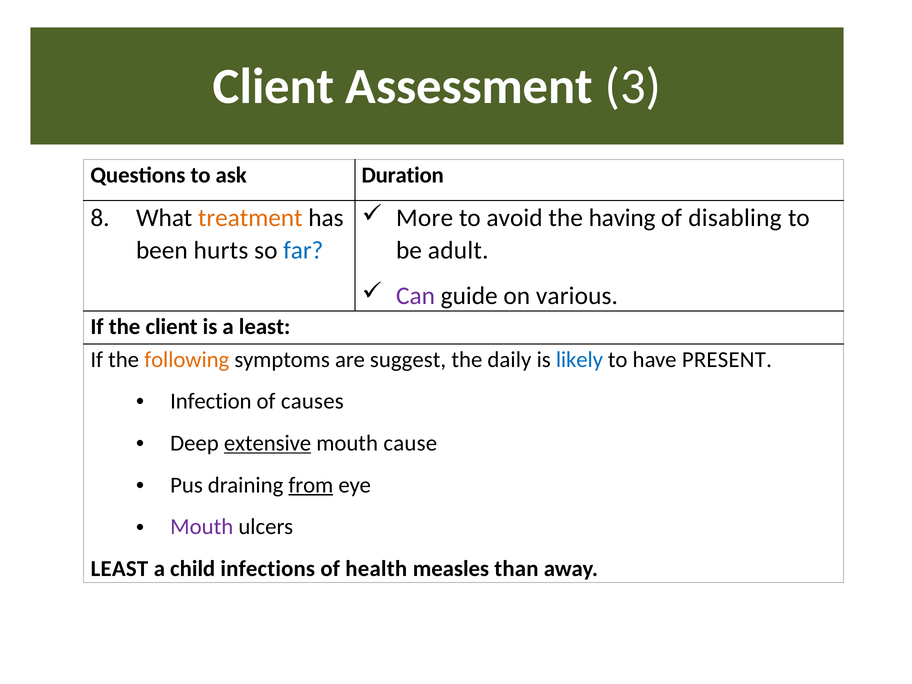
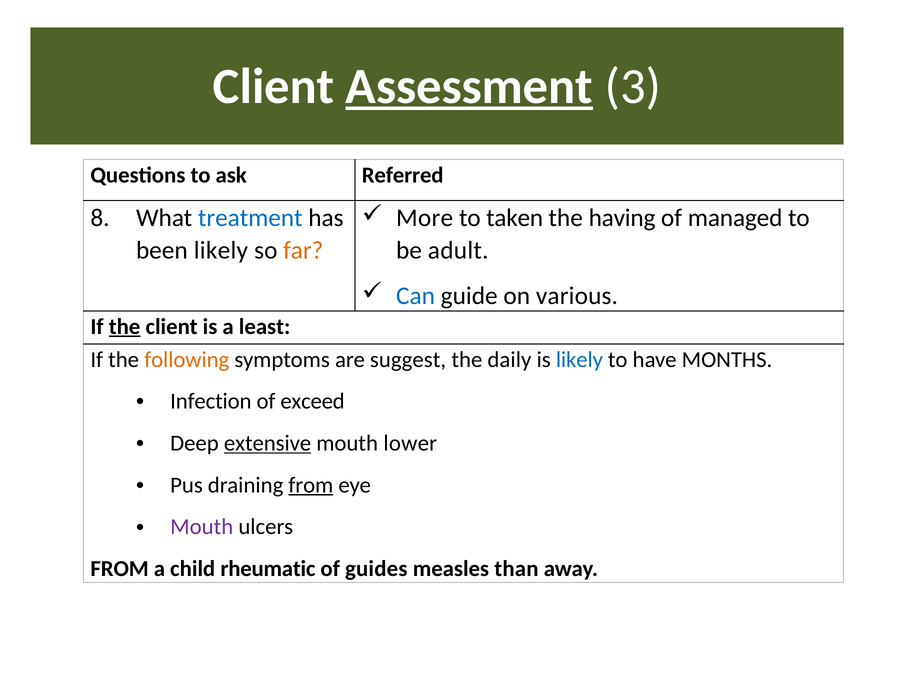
Assessment underline: none -> present (469, 86)
Duration: Duration -> Referred (403, 175)
avoid: avoid -> taken (515, 218)
disabling: disabling -> managed (735, 218)
treatment colour: orange -> blue (250, 218)
been hurts: hurts -> likely (221, 250)
far colour: blue -> orange (303, 250)
Can colour: purple -> blue (416, 296)
the underline: none -> present (125, 327)
PRESENT: PRESENT -> MONTHS (727, 360)
causes: causes -> exceed (313, 401)
cause: cause -> lower (410, 443)
LEAST: LEAST -> FROM (120, 569)
infections: infections -> rheumatic (268, 569)
health: health -> guides (376, 569)
